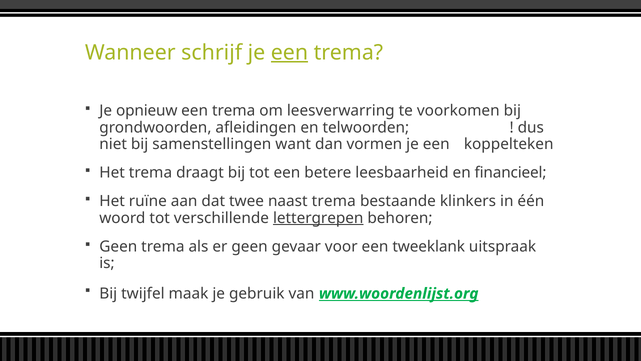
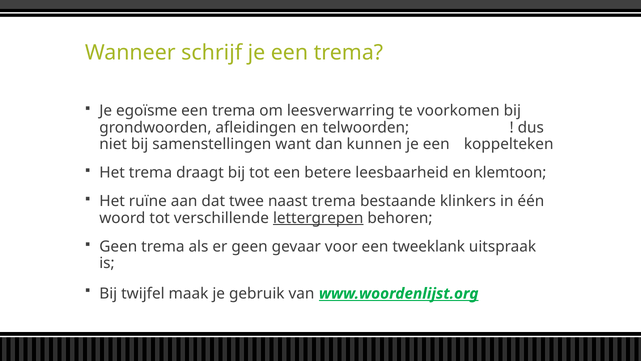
een underline: present -> none (289, 53)
opnieuw: opnieuw -> egoïsme (147, 111)
vormen: vormen -> kunnen (374, 144)
financieel: financieel -> klemtoon (511, 173)
